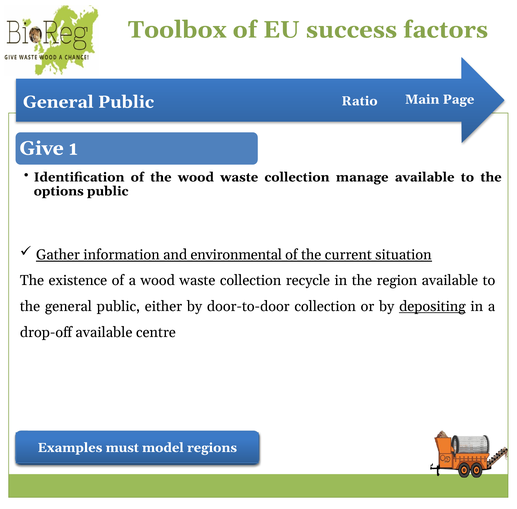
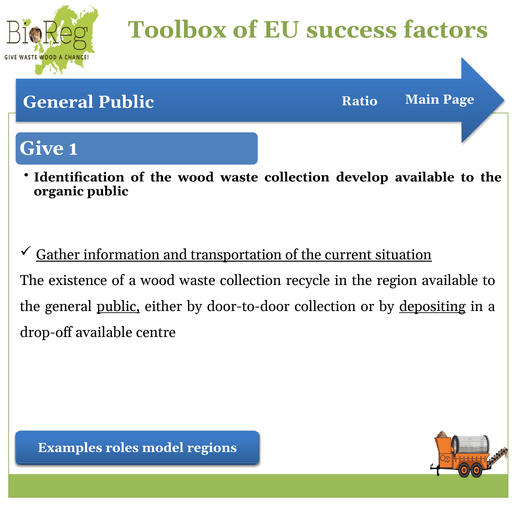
manage: manage -> develop (362, 177)
options: options -> organic (59, 191)
environmental: environmental -> transportation (236, 255)
public underline: none -> present (118, 306)
must: must -> roles (122, 448)
